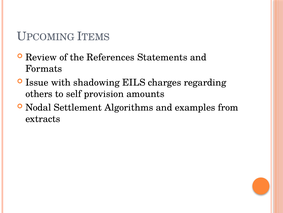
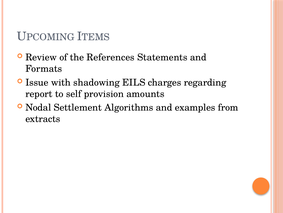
others: others -> report (39, 94)
